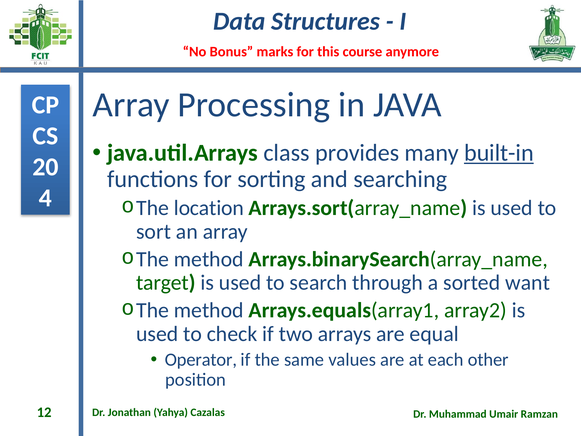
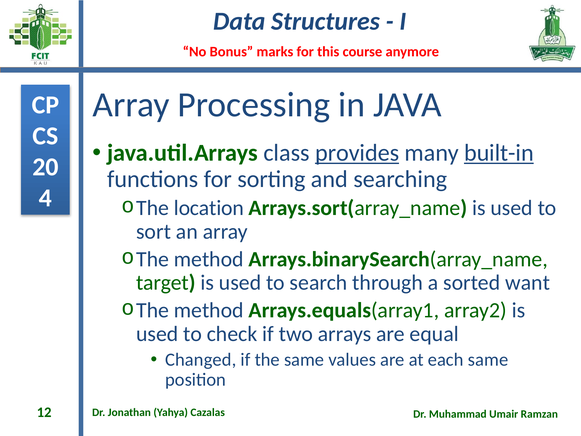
provides underline: none -> present (357, 153)
Operator: Operator -> Changed (201, 360)
each other: other -> same (488, 360)
